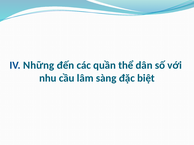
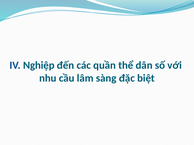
Những: Những -> Nghiệp (39, 65)
